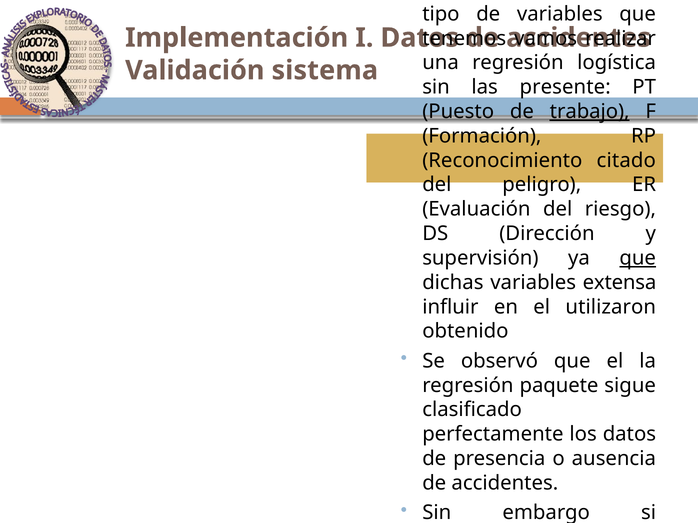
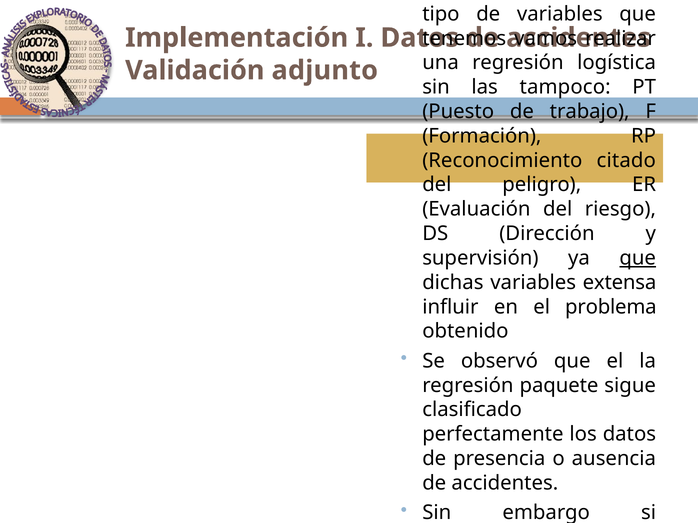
sistema: sistema -> adjunto (325, 70)
presente: presente -> tampoco (565, 87)
trabajo underline: present -> none (590, 112)
en el utilizaron: utilizaron -> problema (611, 307)
